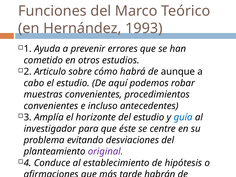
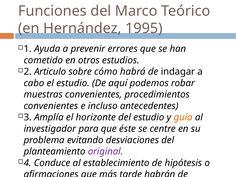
1993: 1993 -> 1995 (144, 28)
aunque: aunque -> indagar (178, 72)
guía colour: blue -> orange (183, 117)
